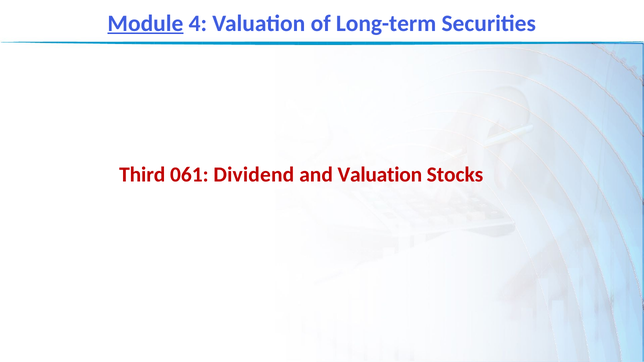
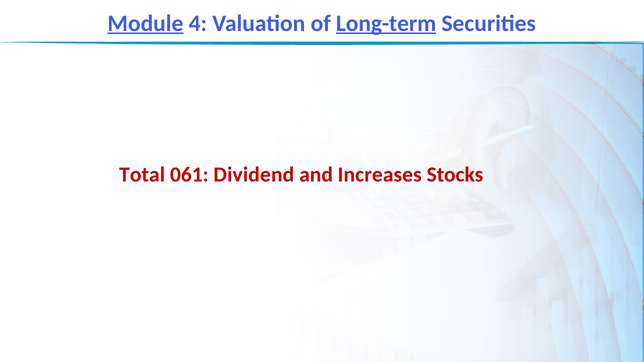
Long-term underline: none -> present (386, 23)
Third: Third -> Total (142, 175)
and Valuation: Valuation -> Increases (380, 175)
